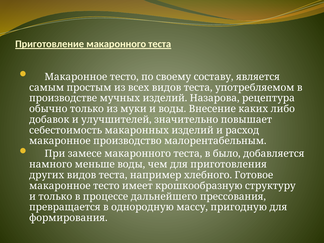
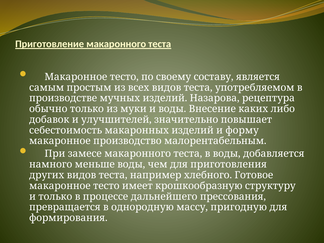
расход: расход -> форму (242, 130)
в было: было -> воды (227, 154)
